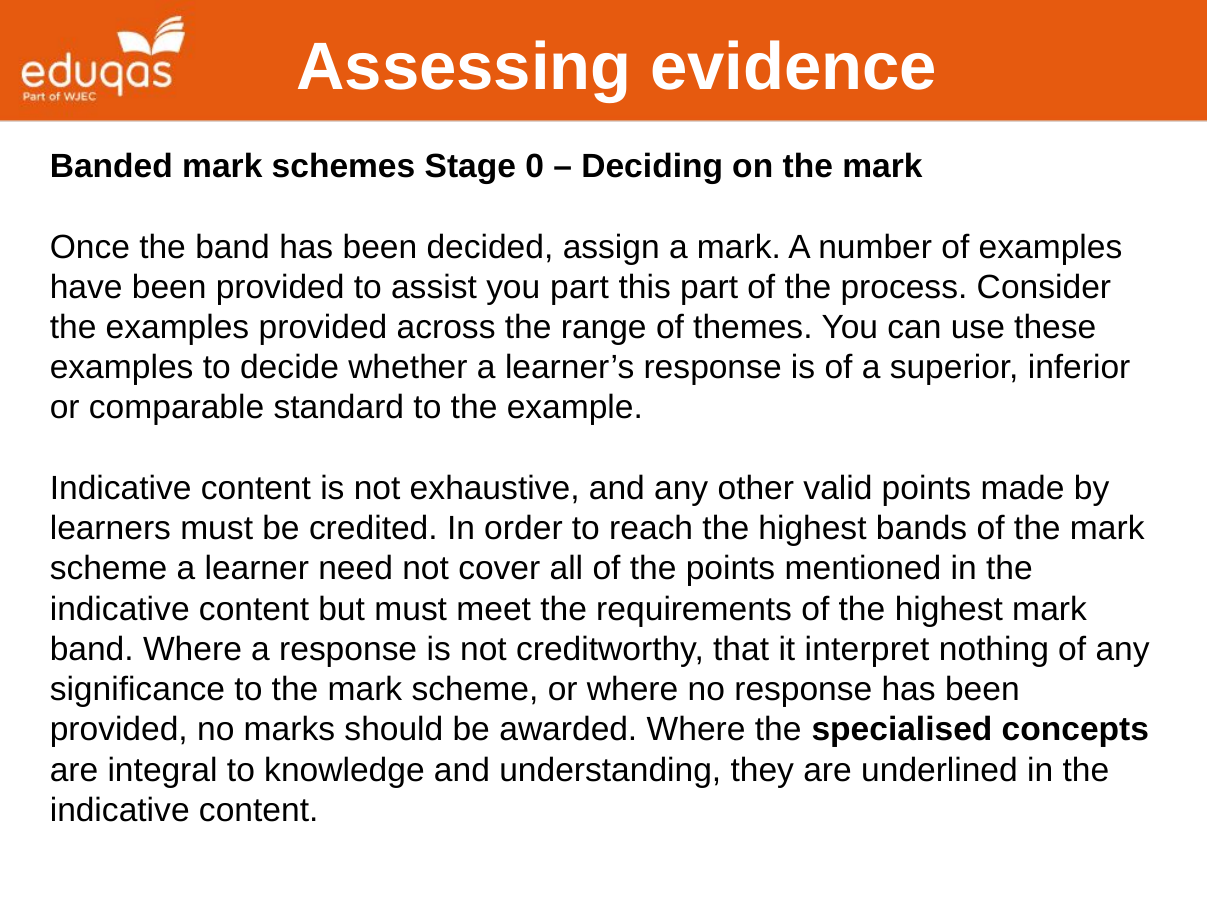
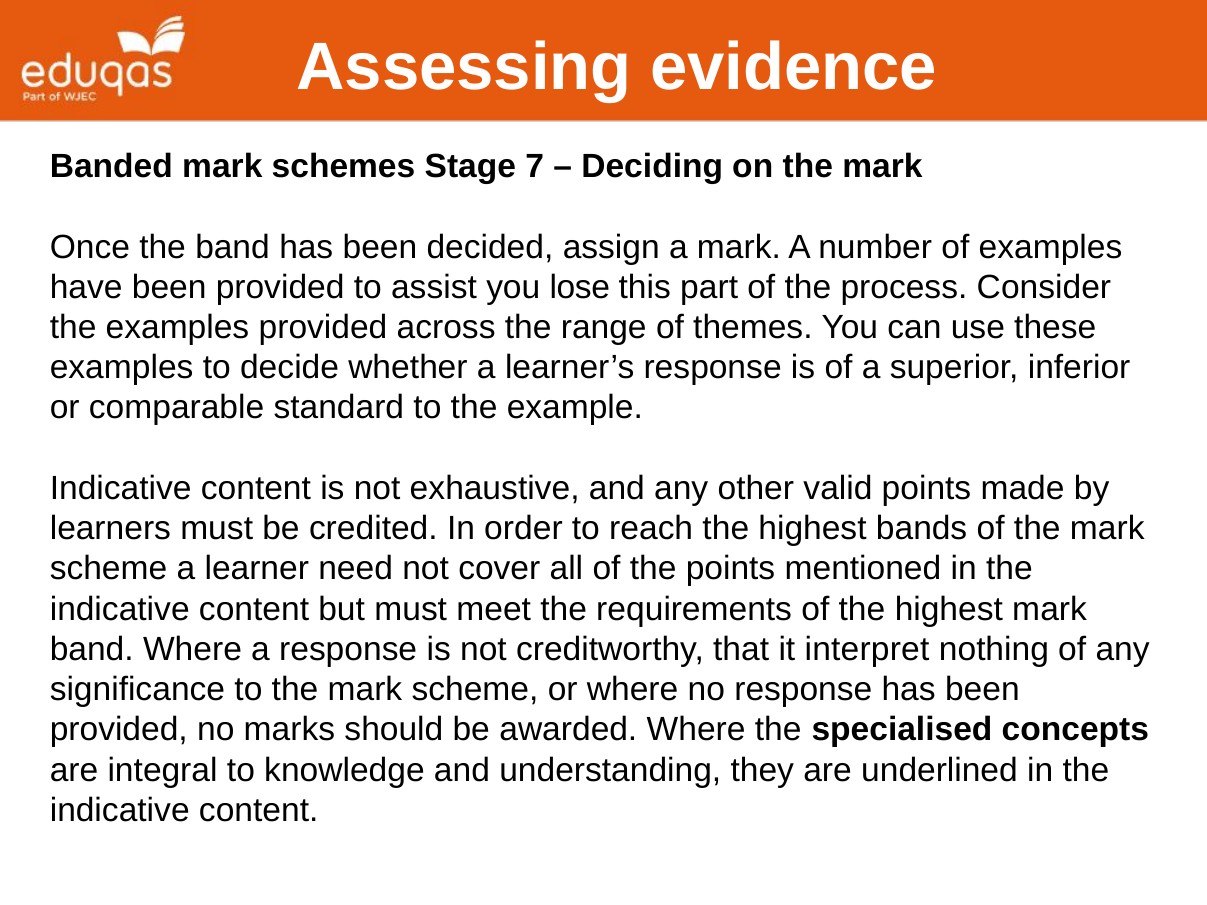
0: 0 -> 7 (535, 167)
you part: part -> lose (580, 287)
